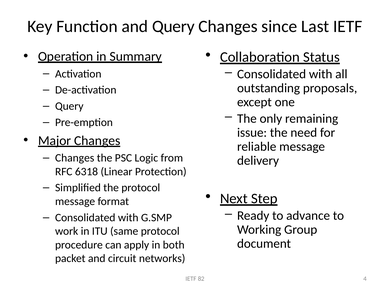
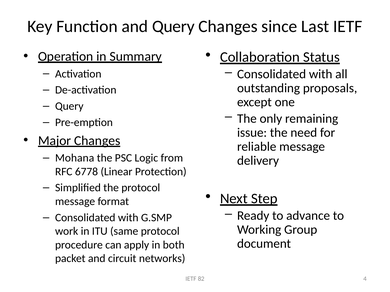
Changes: Changes -> Mohana (75, 158)
6318: 6318 -> 6778 (86, 172)
